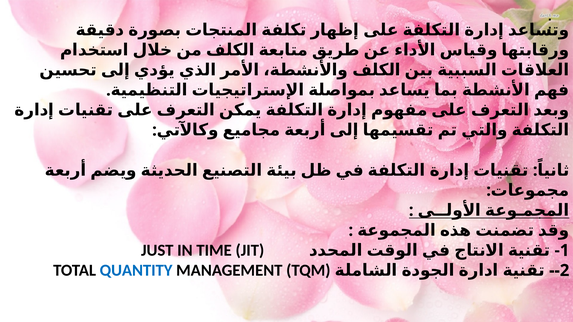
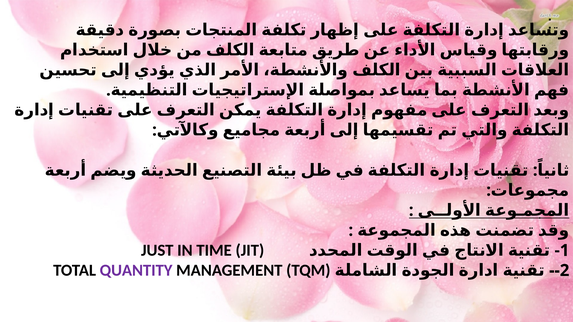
QUANTITY colour: blue -> purple (136, 271)
